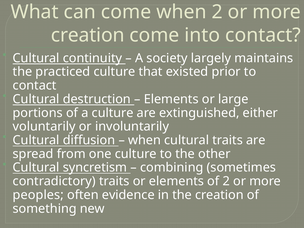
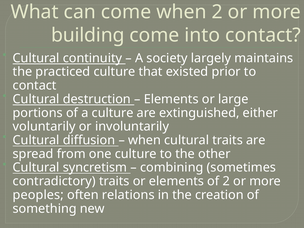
creation: creation -> building (88, 35)
evidence: evidence -> relations (128, 195)
